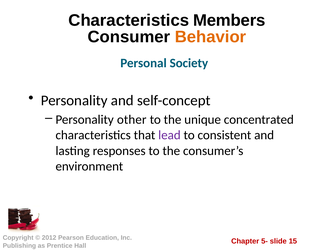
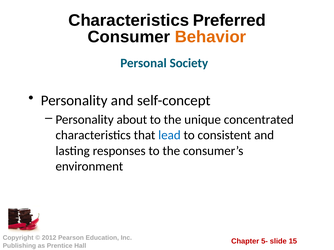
Members: Members -> Preferred (229, 20)
other: other -> about (132, 120)
lead colour: purple -> blue (169, 135)
